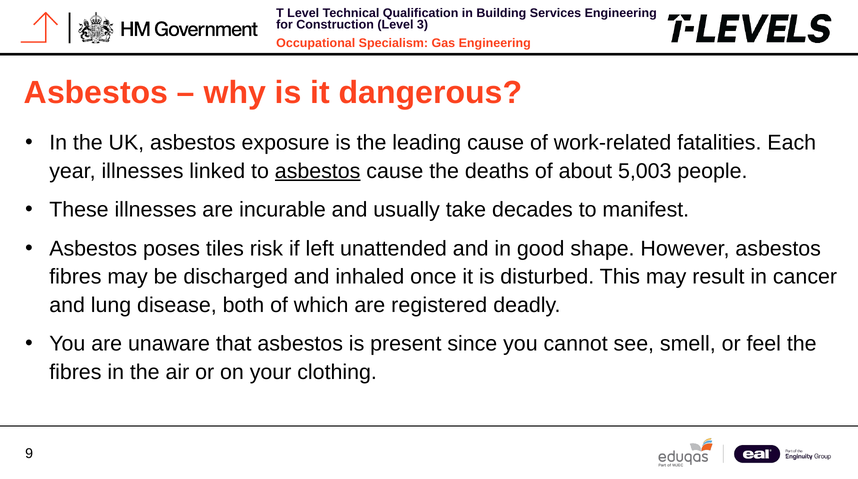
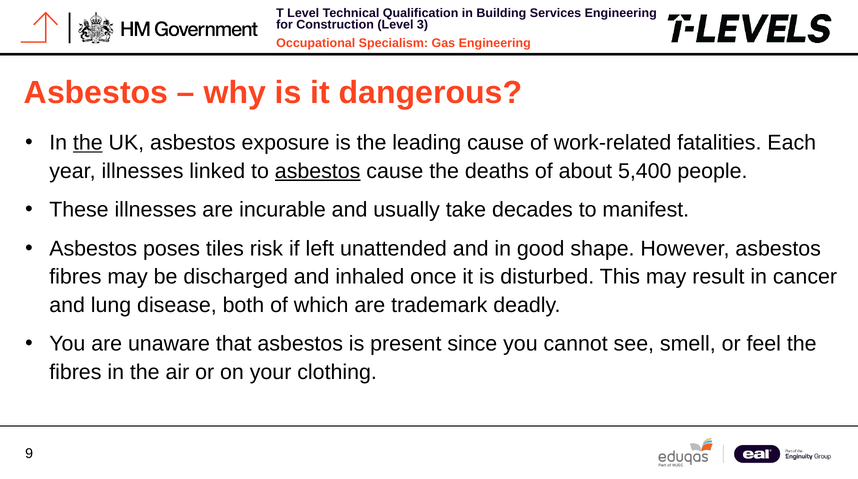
the underline: none -> present (88, 143)
5,003: 5,003 -> 5,400 (645, 171)
registered: registered -> trademark (439, 305)
